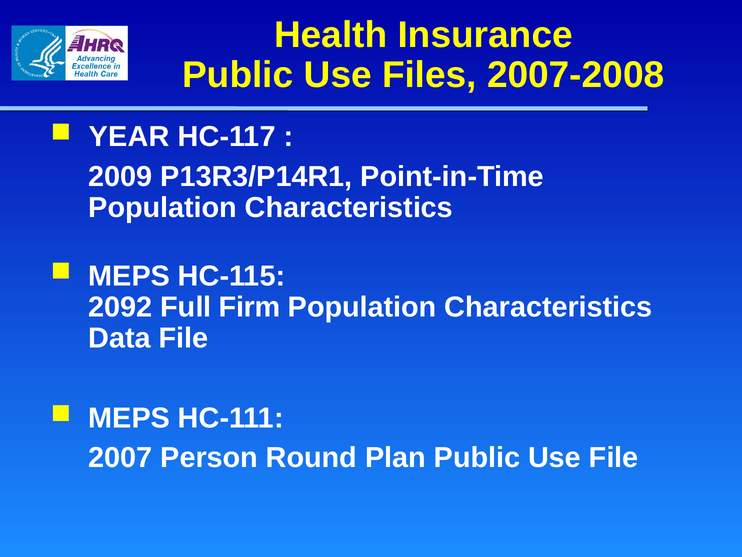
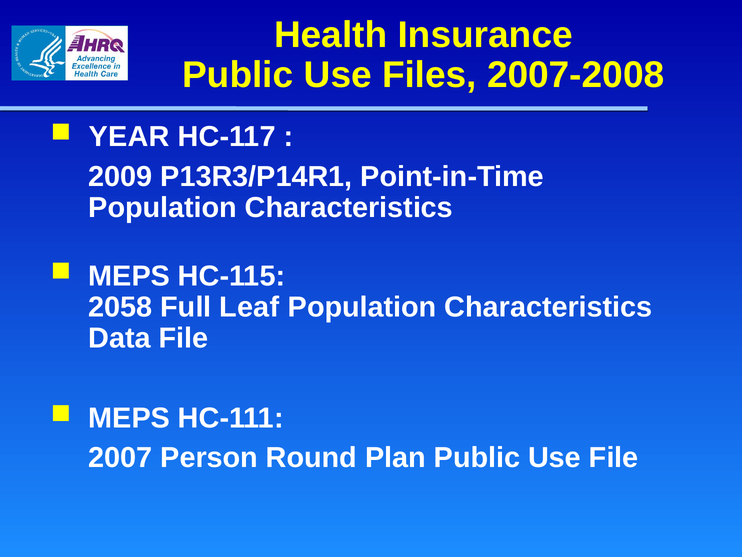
2092: 2092 -> 2058 (120, 307)
Firm: Firm -> Leaf (249, 307)
